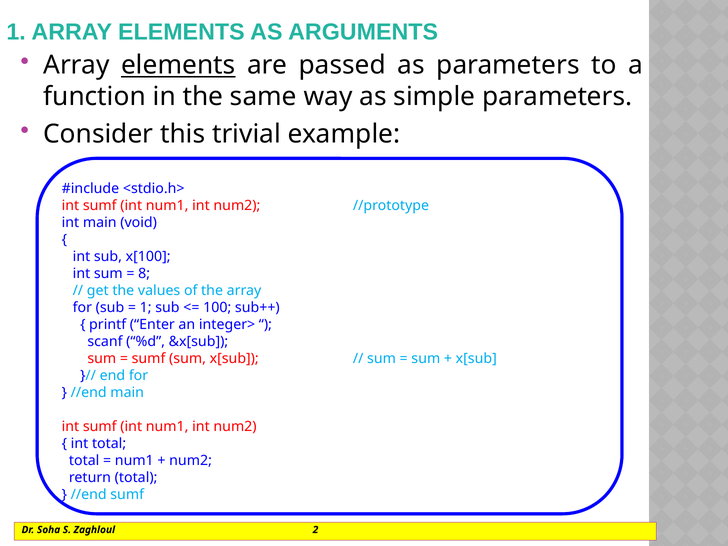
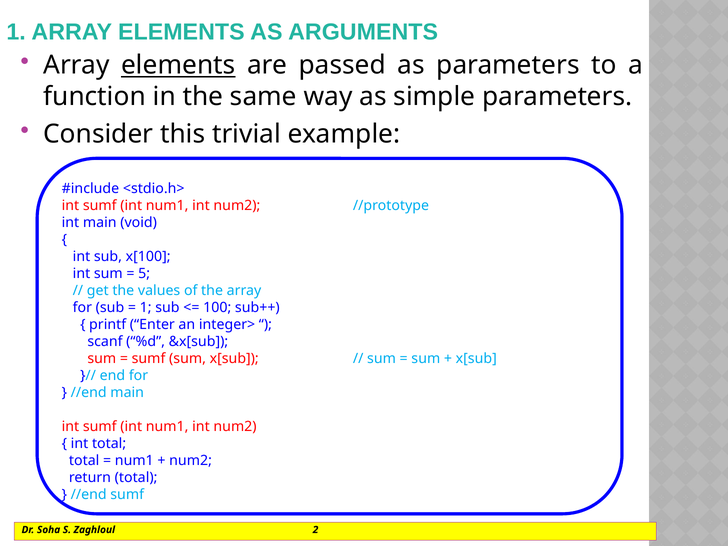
8: 8 -> 5 (144, 274)
